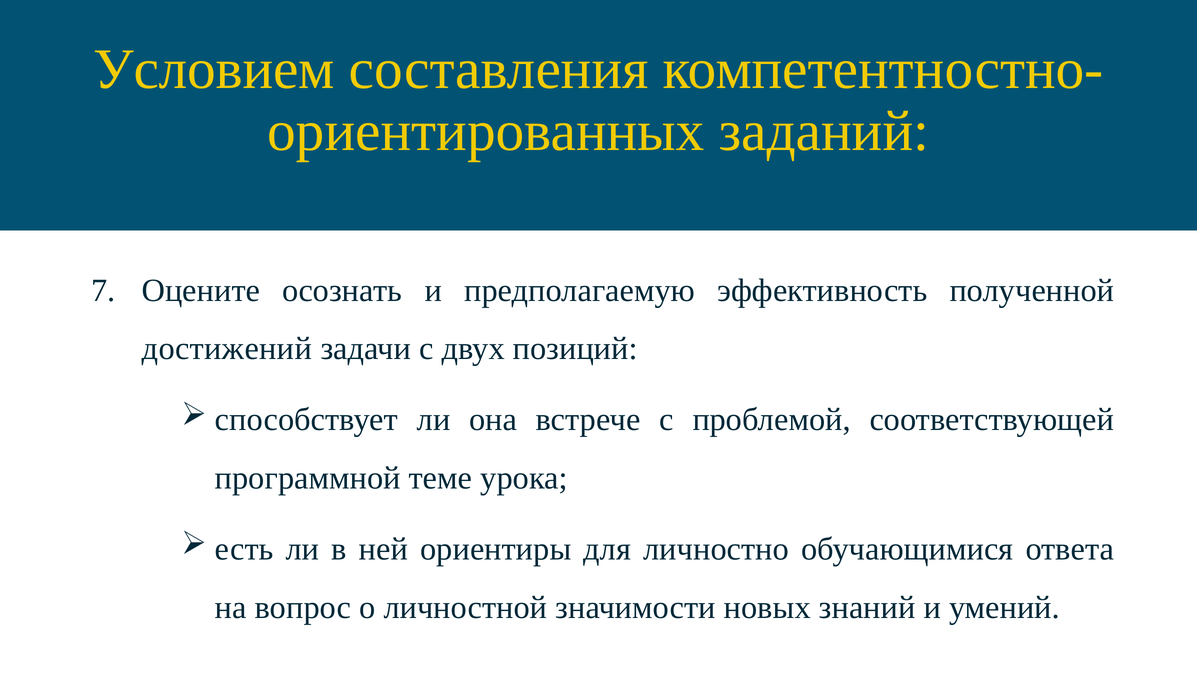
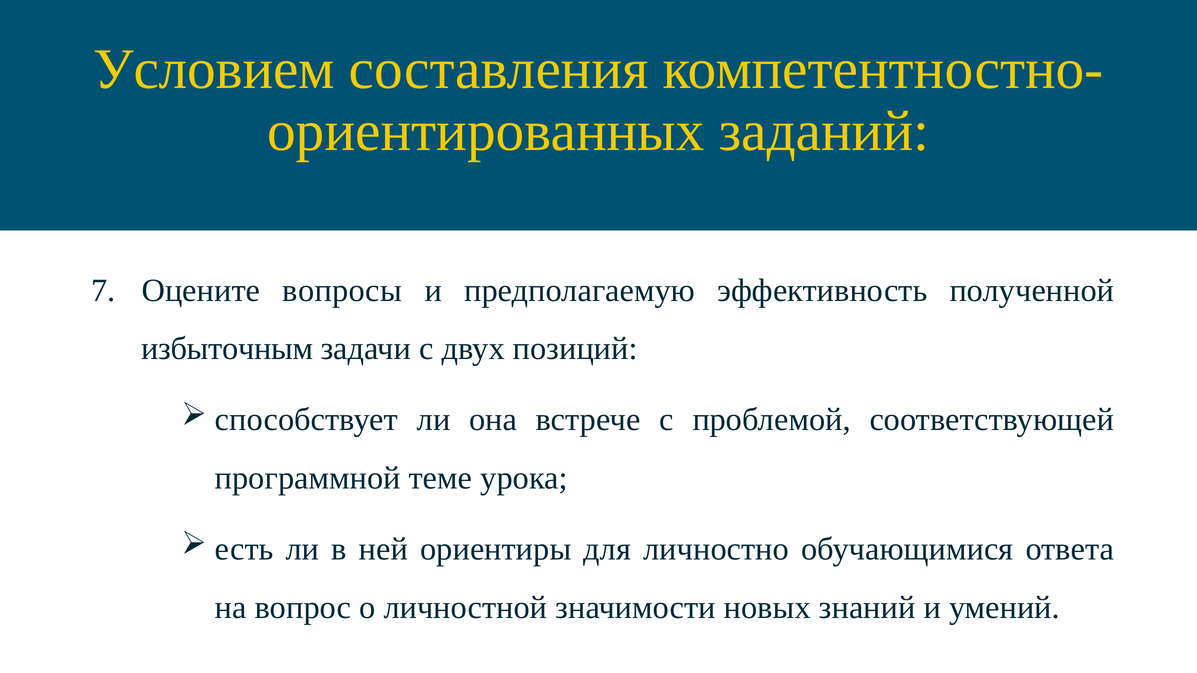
осознать: осознать -> вопросы (342, 291)
достижений: достижений -> избыточным (227, 349)
